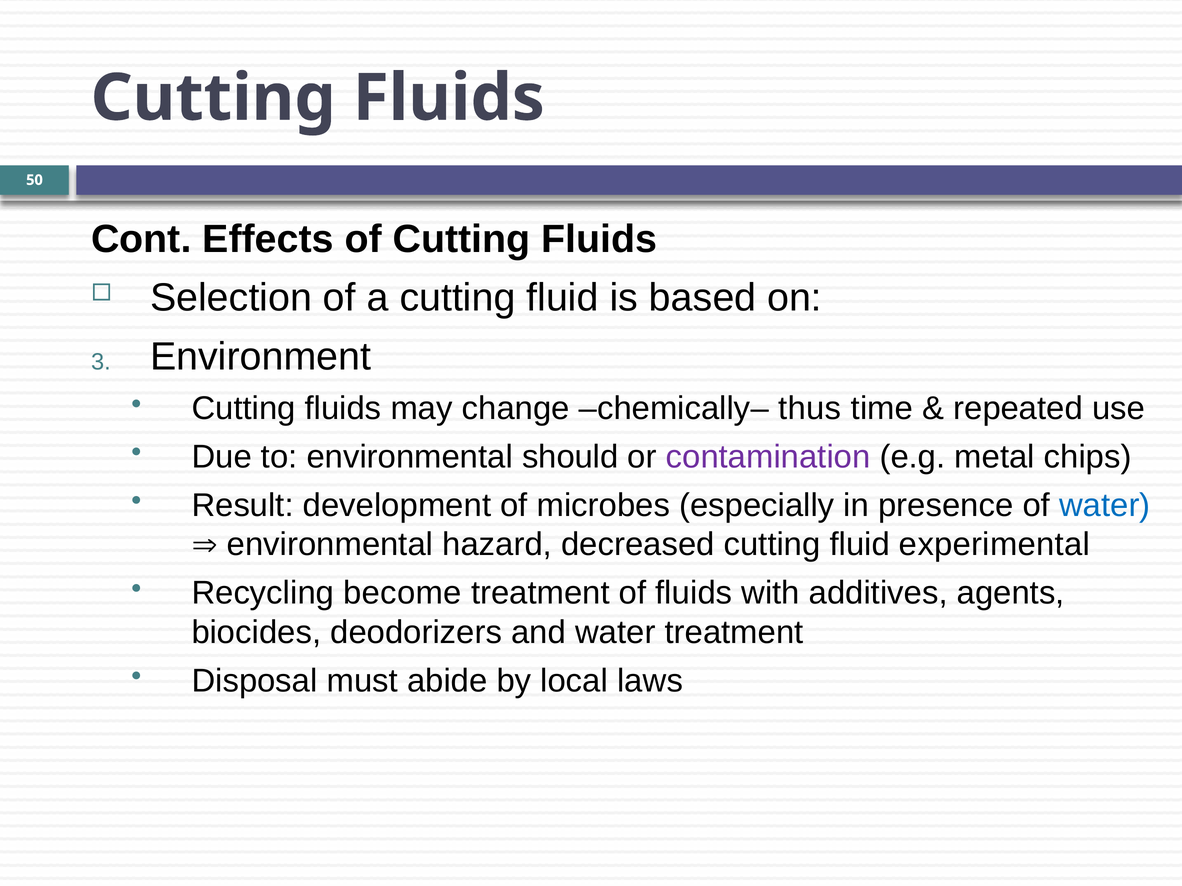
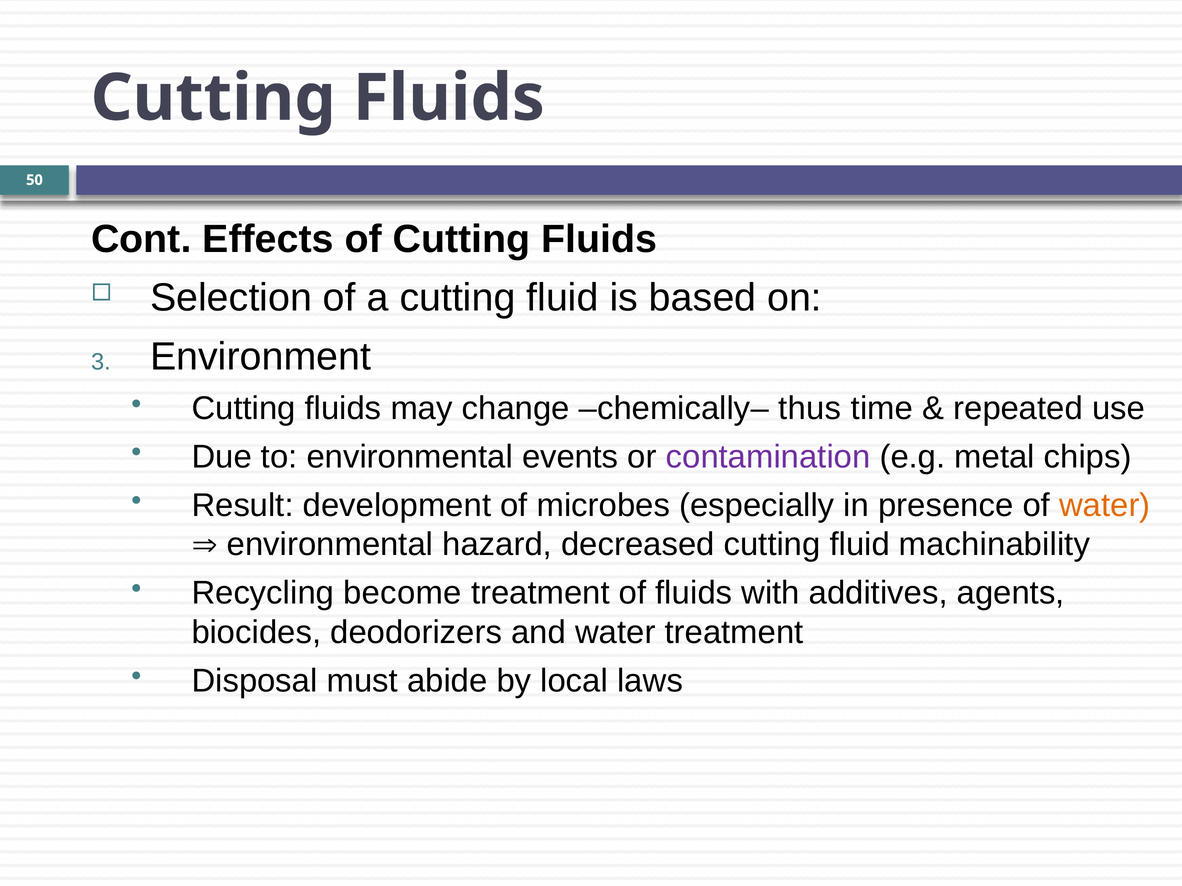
should: should -> events (570, 457)
water colour: blue -> orange (1105, 506)
experimental: experimental -> machinability (995, 545)
